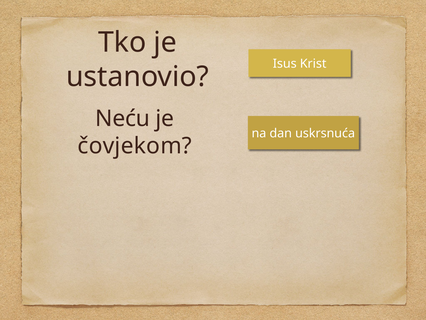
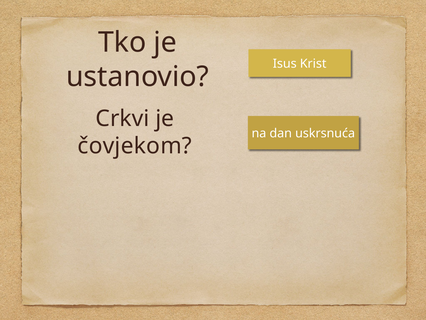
Neću: Neću -> Crkvi (122, 118)
